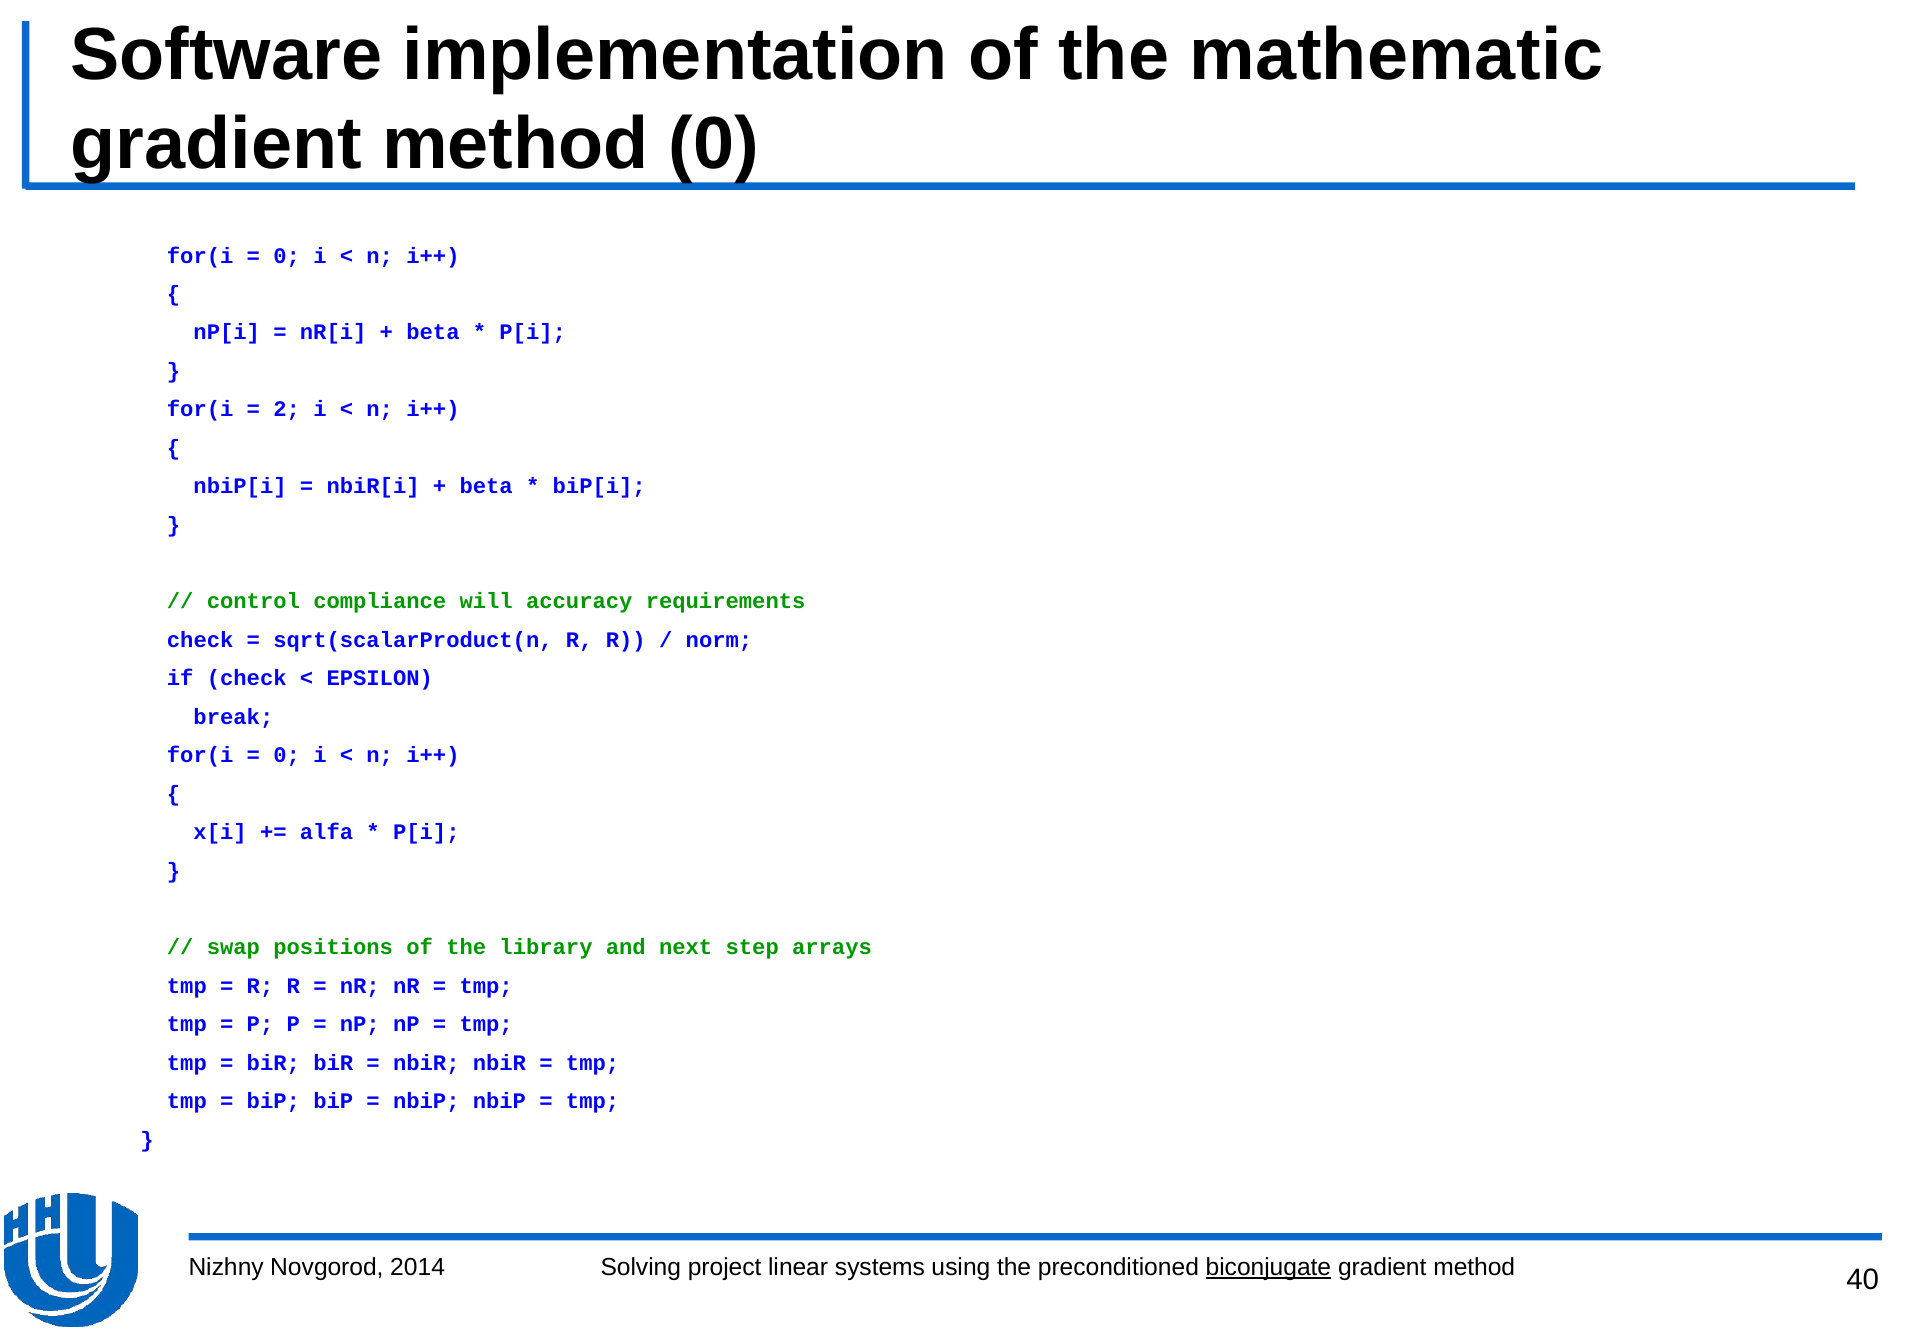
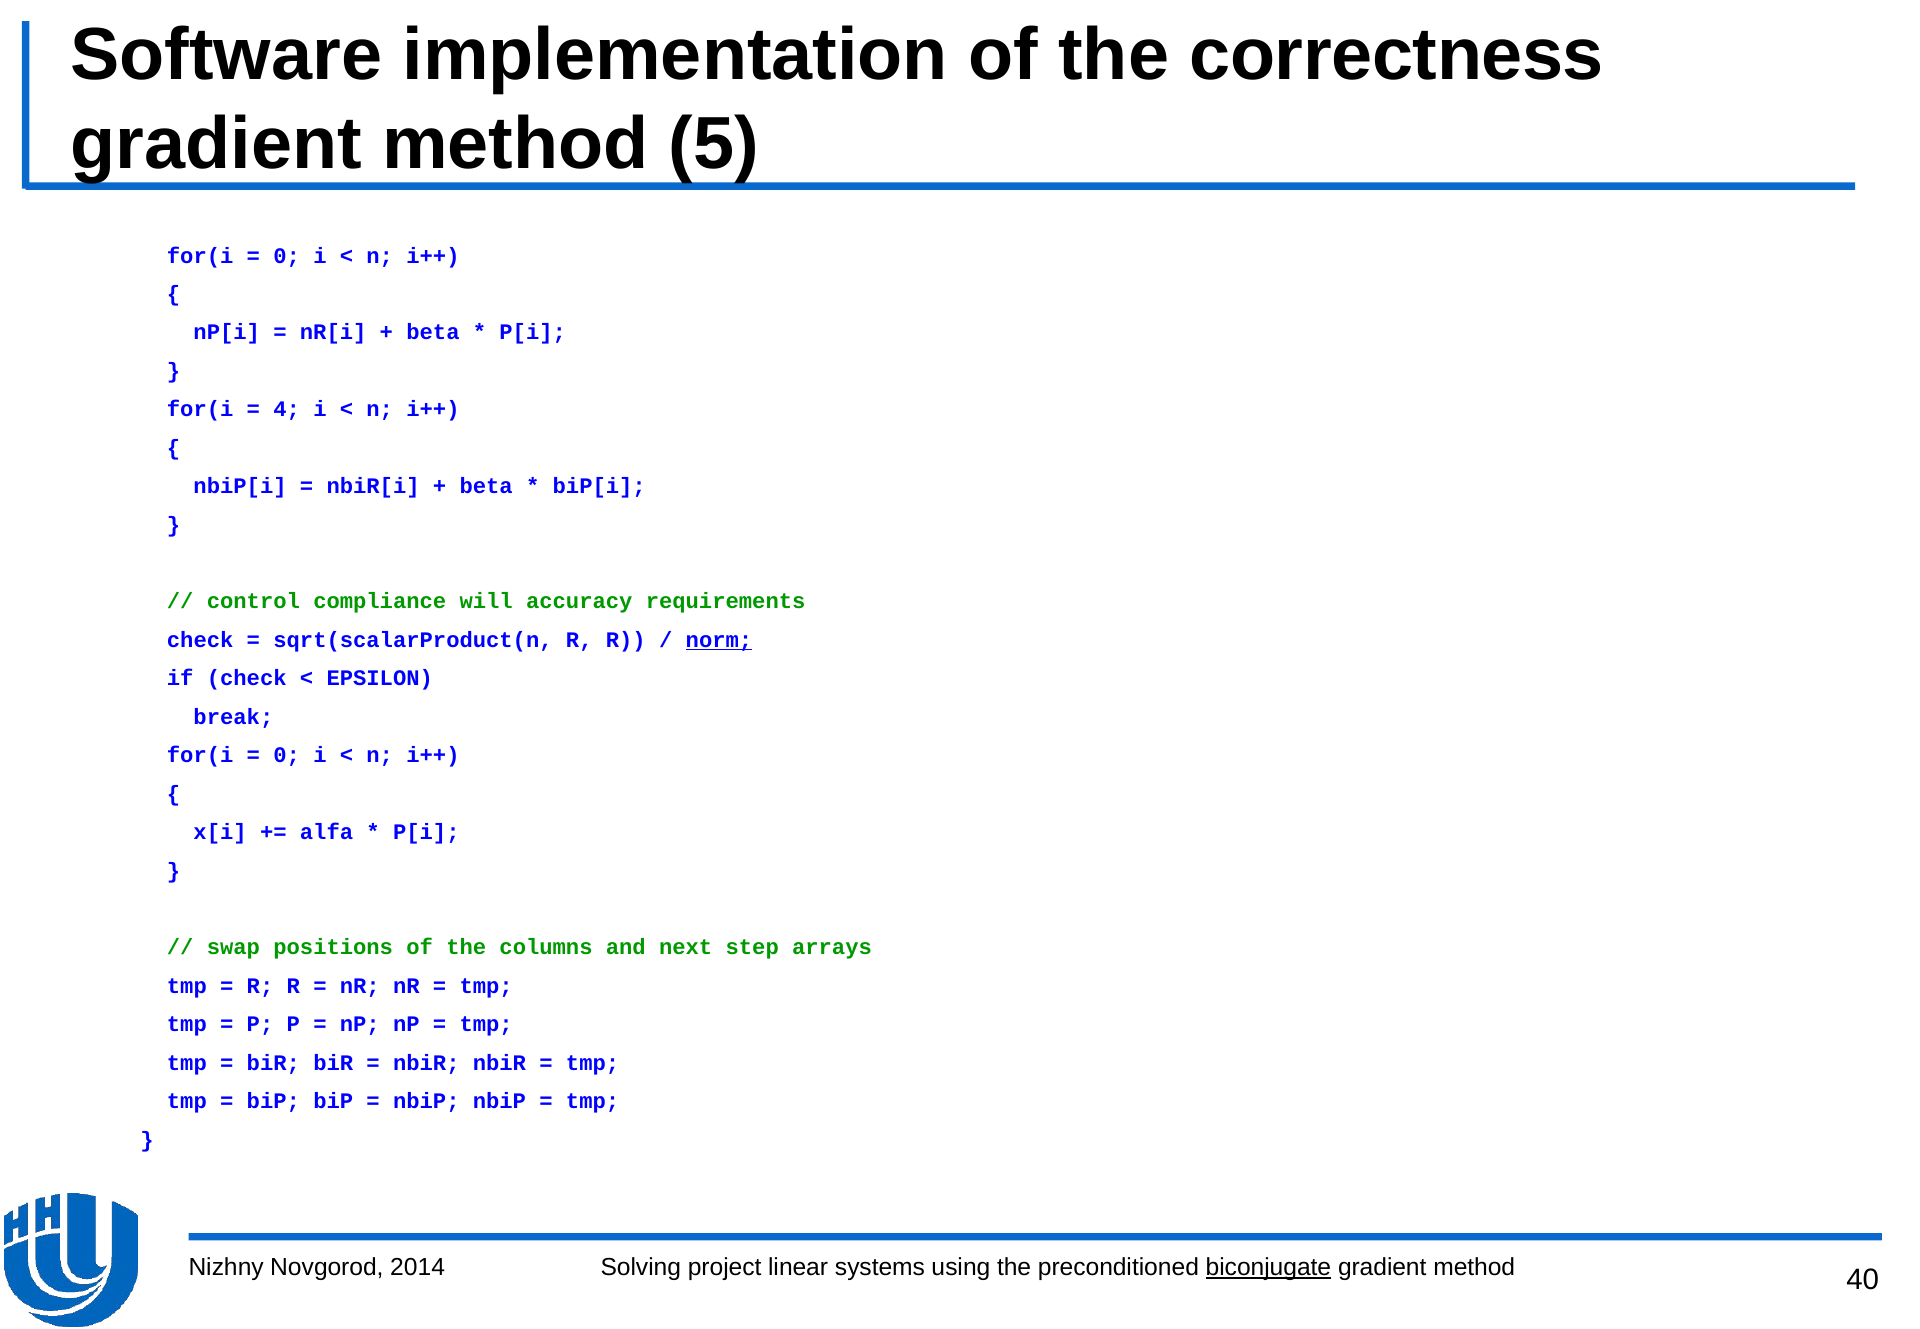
mathematic: mathematic -> correctness (1397, 56)
method 0: 0 -> 5 (714, 144)
2: 2 -> 4 (287, 410)
norm underline: none -> present (719, 640)
library: library -> columns (546, 948)
